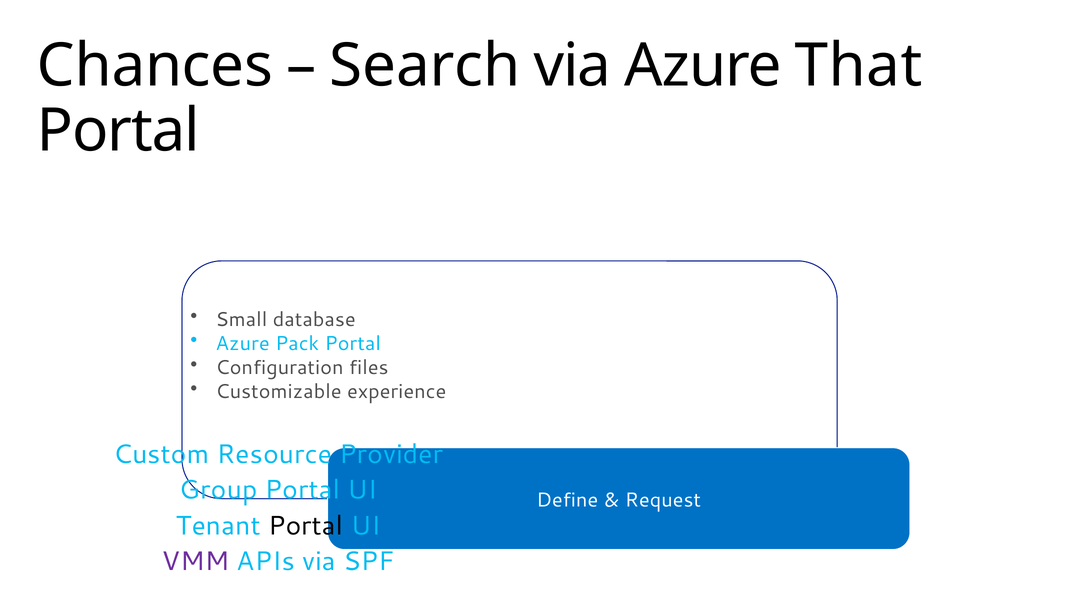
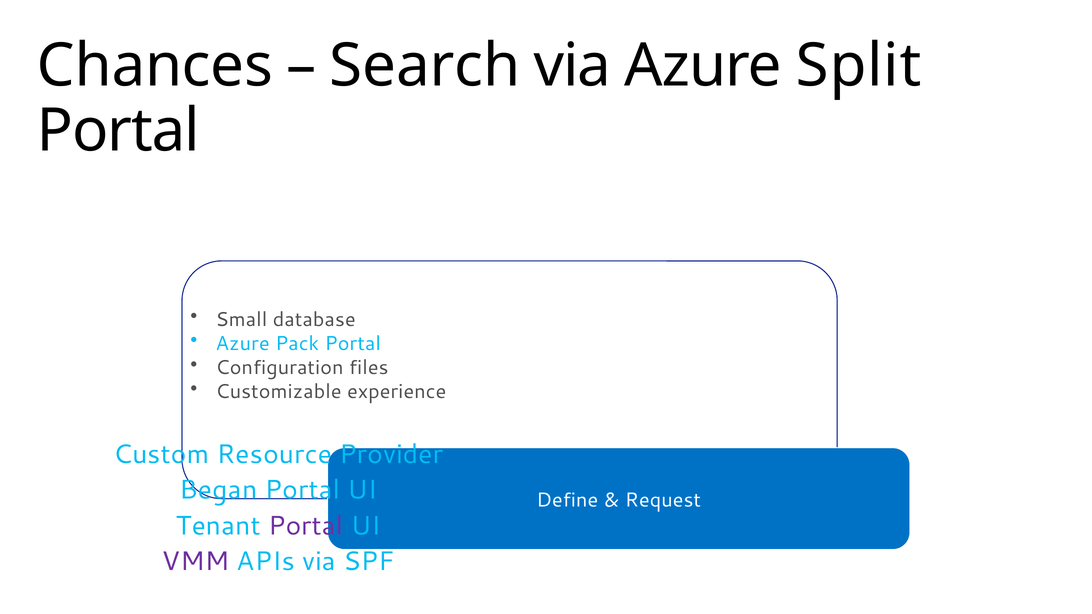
That: That -> Split (859, 66)
Group: Group -> Began (218, 490)
Portal colour: black -> purple (306, 526)
